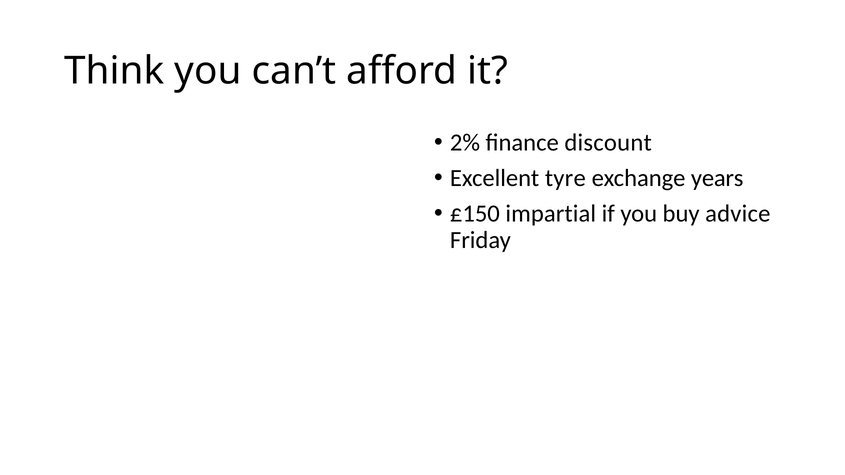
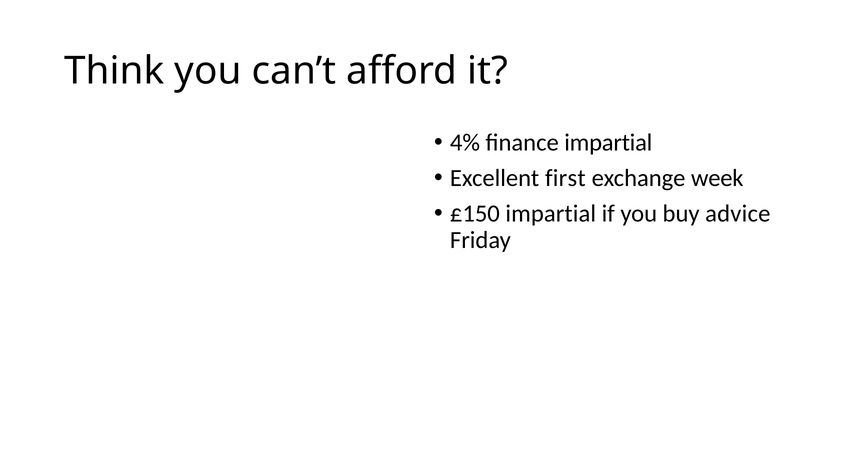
2%: 2% -> 4% (465, 143)
finance discount: discount -> impartial (608, 143)
tyre: tyre -> first (565, 178)
years: years -> week (717, 178)
